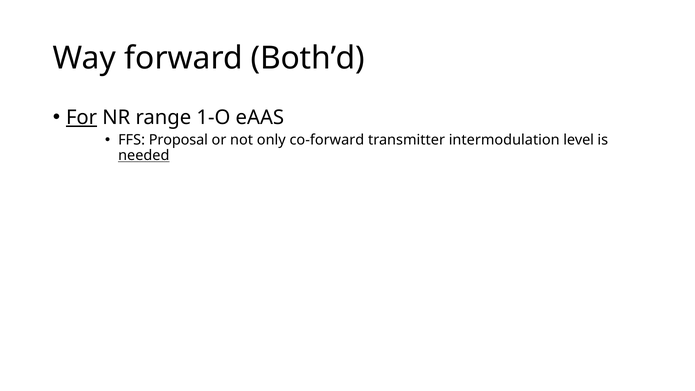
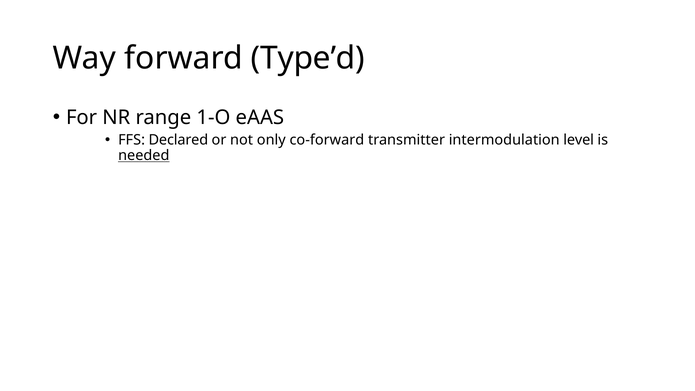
Both’d: Both’d -> Type’d (308, 58)
For underline: present -> none (82, 117)
Proposal: Proposal -> Declared (178, 140)
